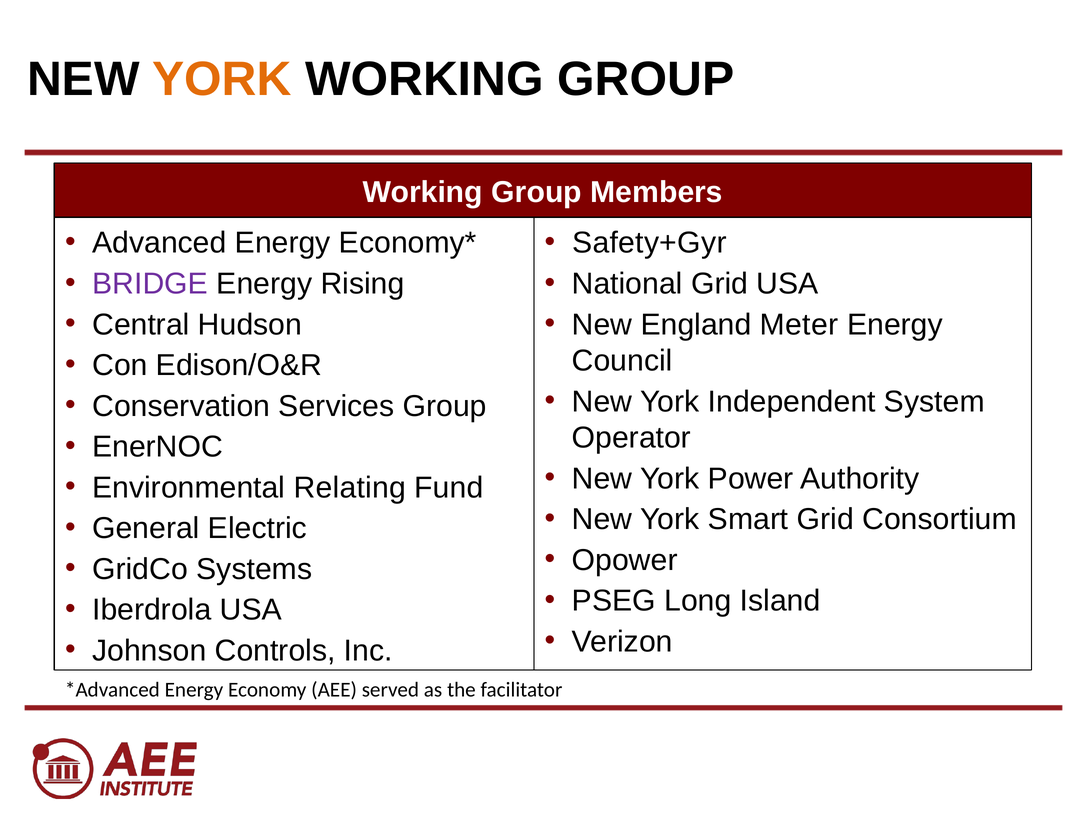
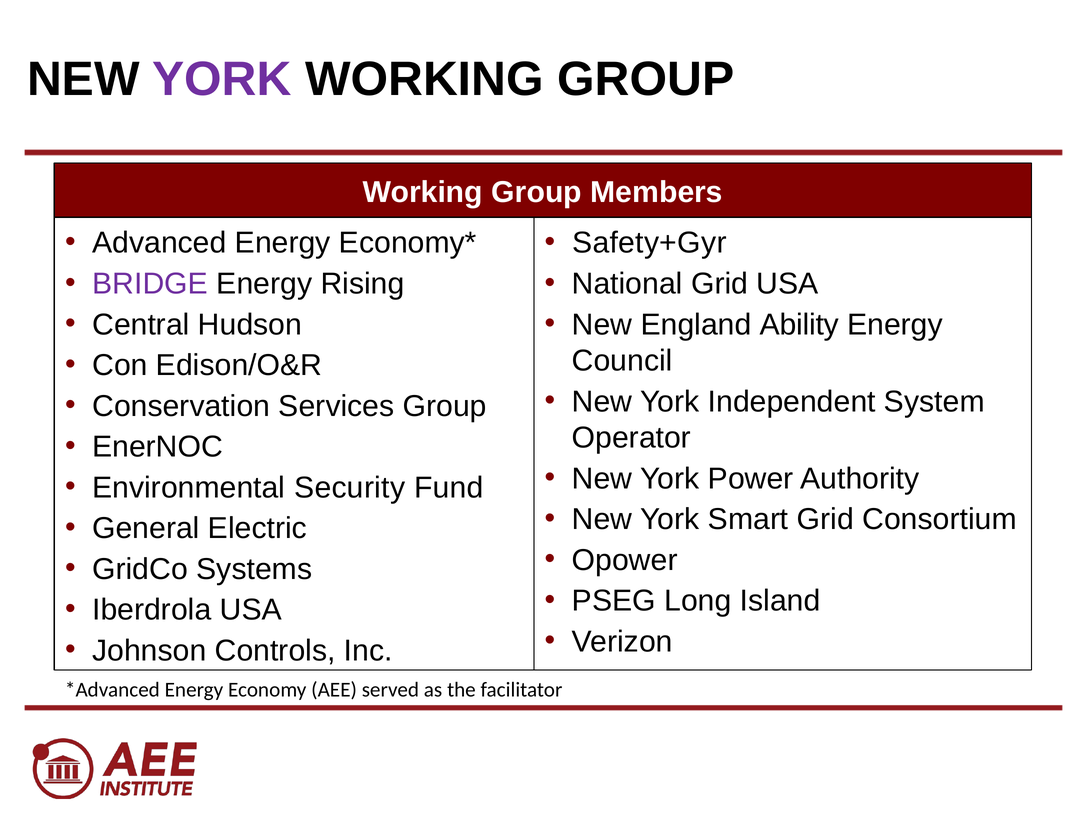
YORK colour: orange -> purple (222, 79)
Meter: Meter -> Ability (799, 324)
Relating: Relating -> Security (350, 487)
